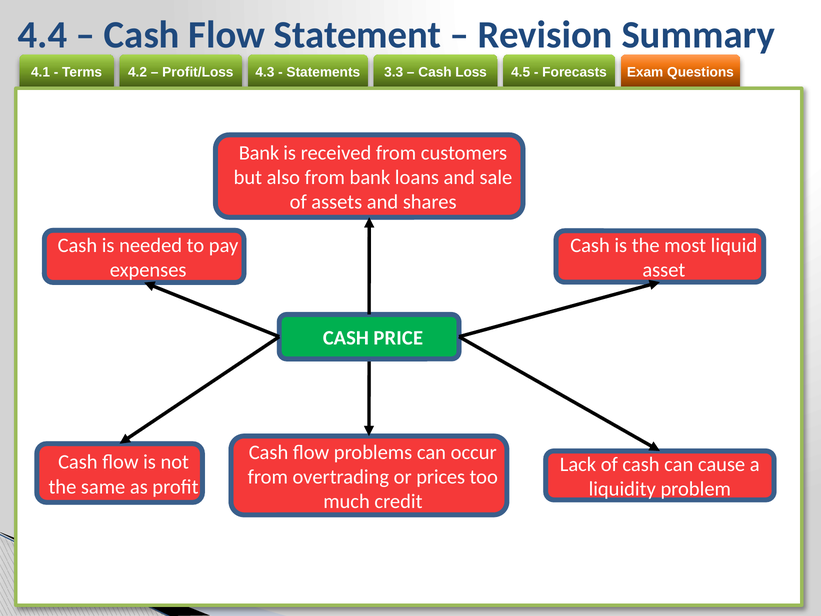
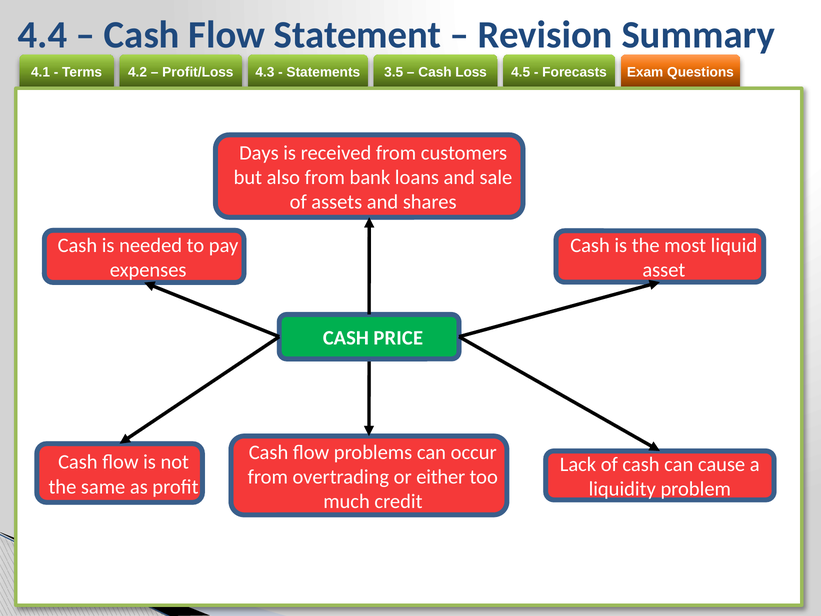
3.3: 3.3 -> 3.5 (394, 72)
Bank: Bank -> Days (259, 153)
prices: prices -> either (441, 477)
